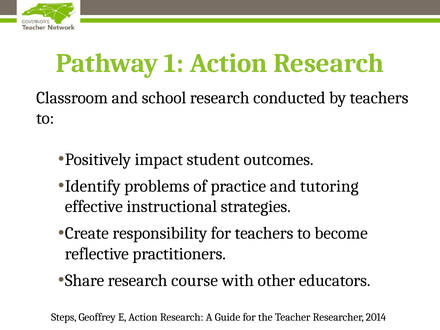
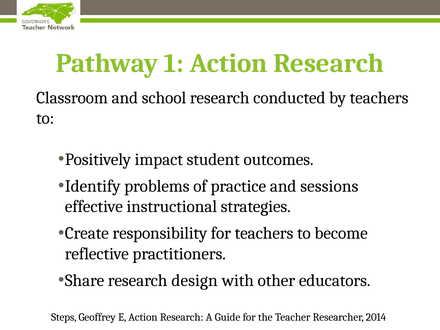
tutoring: tutoring -> sessions (329, 186)
course: course -> design (195, 281)
